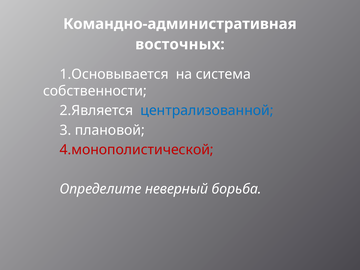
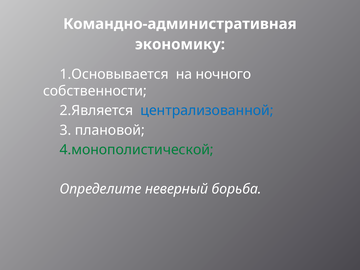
восточных: восточных -> экономику (180, 44)
система: система -> ночного (223, 74)
4.монополистической colour: red -> green (137, 150)
